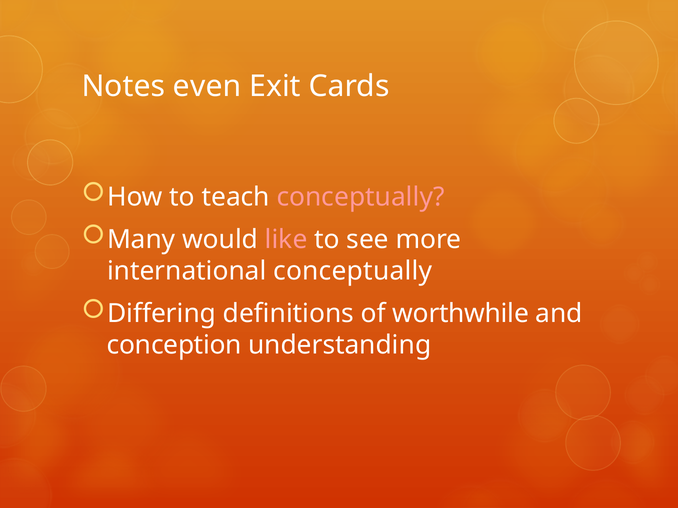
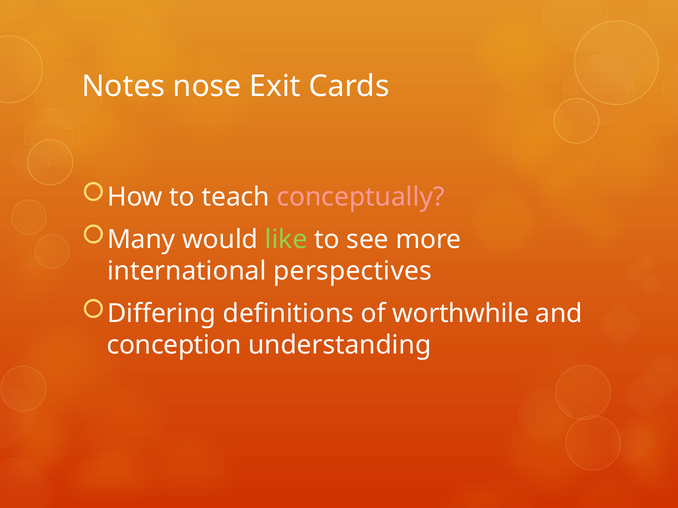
even: even -> nose (207, 86)
like colour: pink -> light green (286, 240)
international conceptually: conceptually -> perspectives (353, 271)
